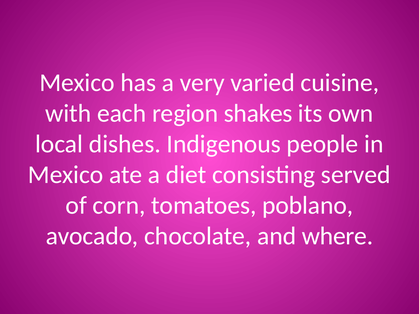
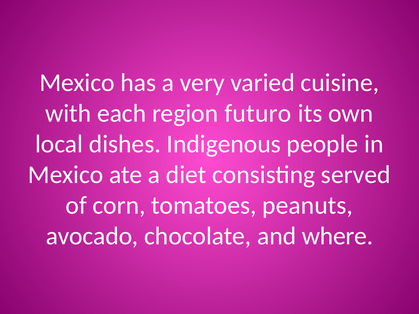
shakes: shakes -> futuro (258, 114)
poblano: poblano -> peanuts (308, 206)
